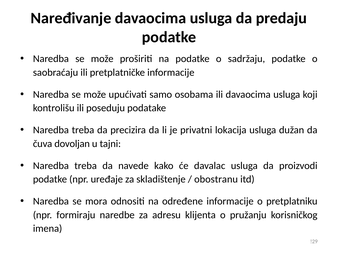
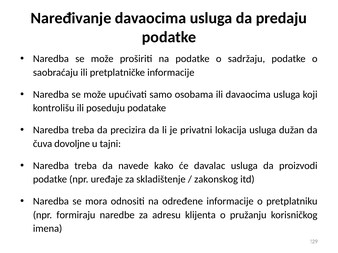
dovoljan: dovoljan -> dovoljne (72, 144)
obostranu: obostranu -> zakonskog (216, 180)
